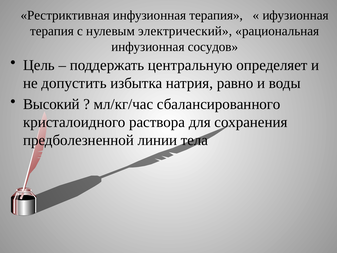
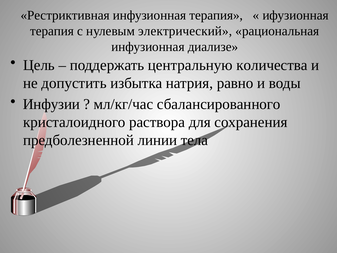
сосудов: сосудов -> диализе (213, 47)
определяет: определяет -> количества (272, 65)
Высокий: Высокий -> Инфузии (51, 104)
